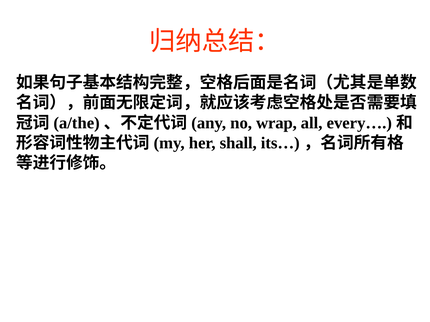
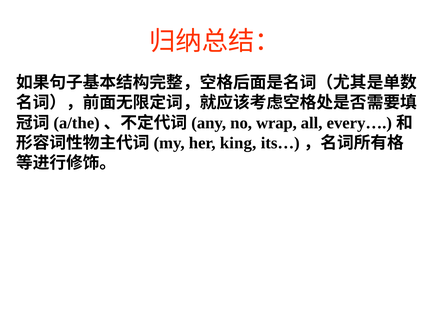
shall: shall -> king (238, 143)
